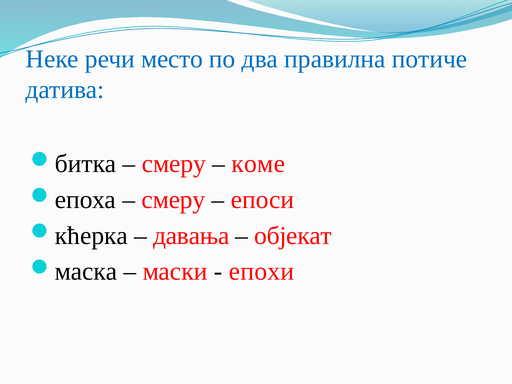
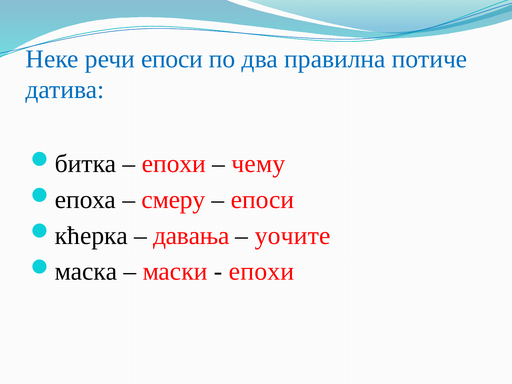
речи место: место -> епоси (172, 59)
смеру: смеру -> епохи (174, 164)
коме: коме -> чему (258, 164)
објекат: објекат -> уочите (293, 236)
